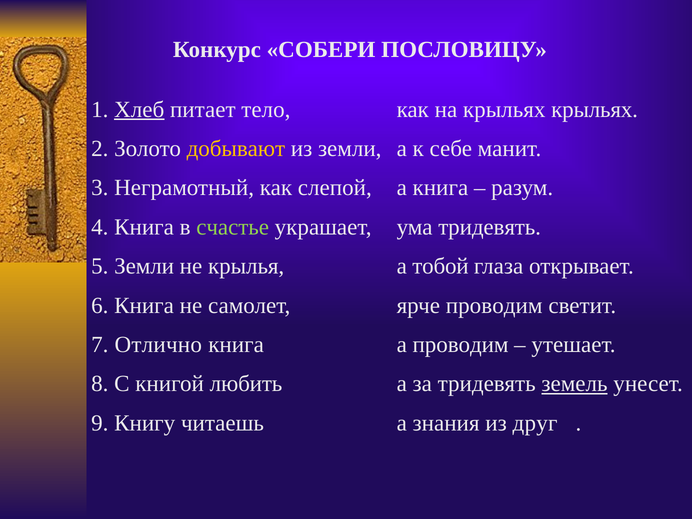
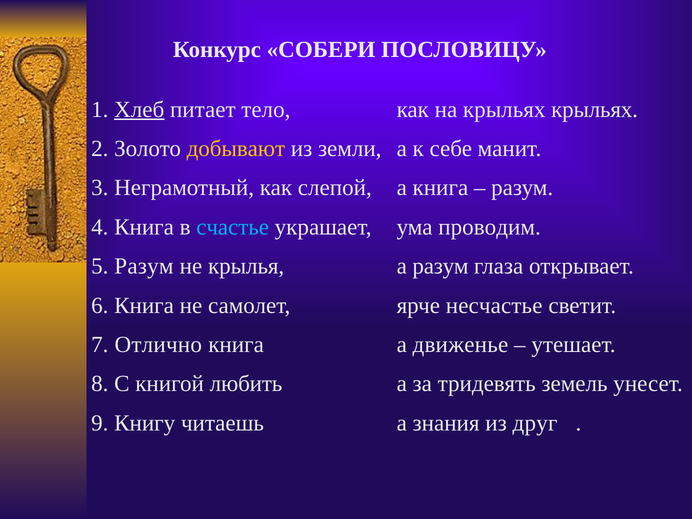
счастье colour: light green -> light blue (233, 227)
ума тридевять: тридевять -> проводим (490, 227)
5 Земли: Земли -> Разум (144, 266)
а тобой: тобой -> разум (441, 266)
ярче проводим: проводим -> несчастье (494, 305)
а проводим: проводим -> движенье (460, 345)
земель underline: present -> none (575, 384)
